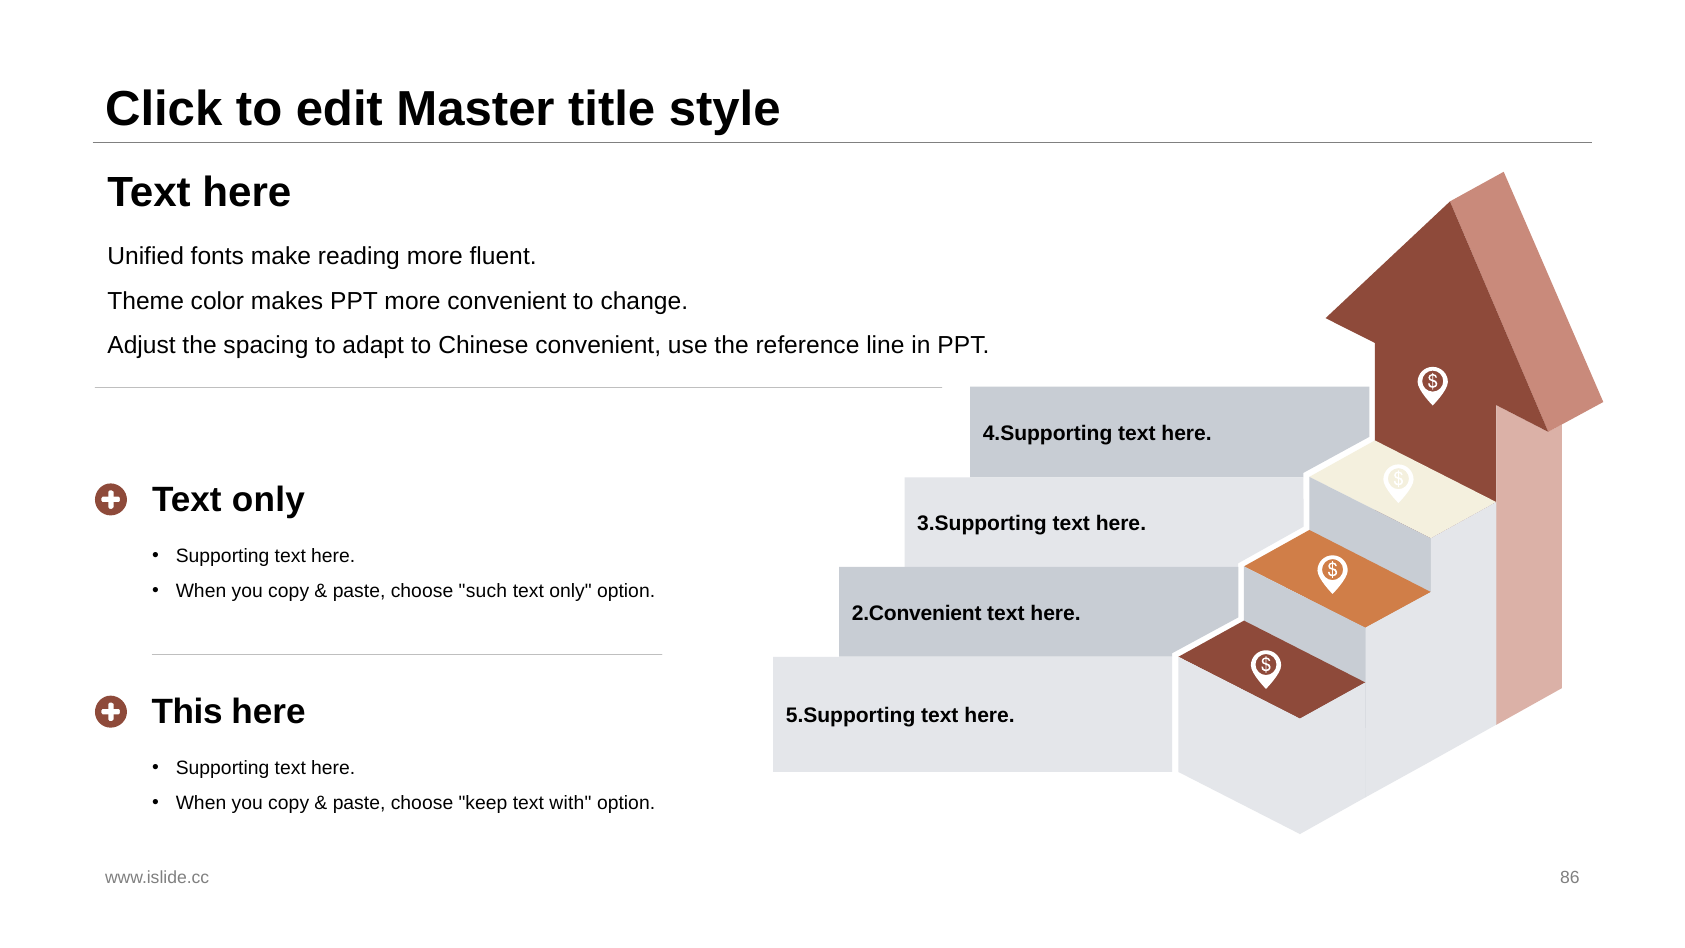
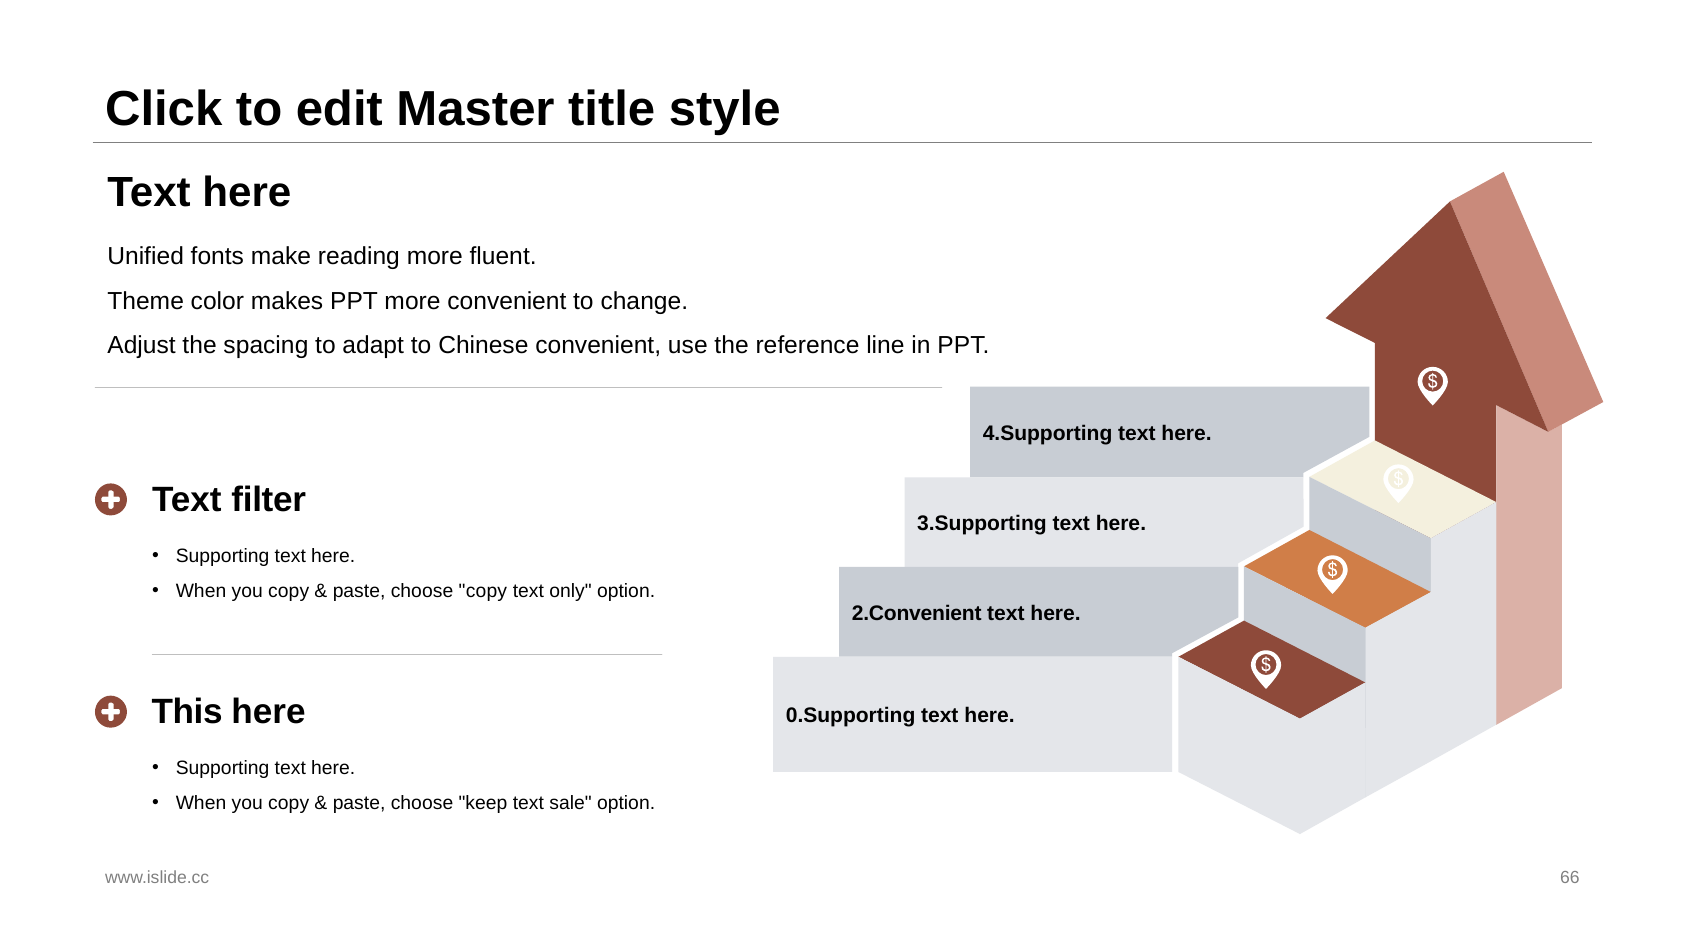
only: only -> filter (269, 500)
choose such: such -> copy (483, 591)
5.Supporting: 5.Supporting -> 0.Supporting (851, 716)
with: with -> sale (571, 803)
86: 86 -> 66 (1570, 878)
